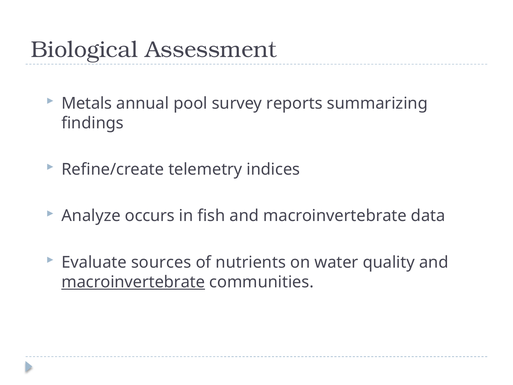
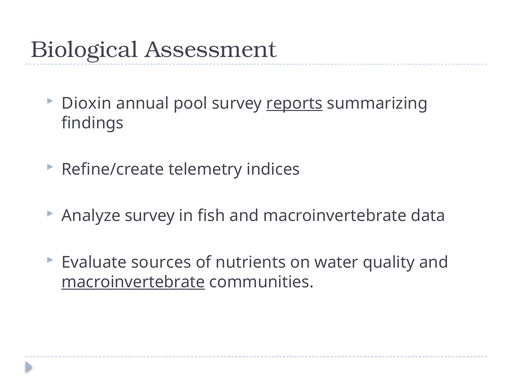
Metals: Metals -> Dioxin (87, 103)
reports underline: none -> present (294, 103)
Analyze occurs: occurs -> survey (150, 216)
